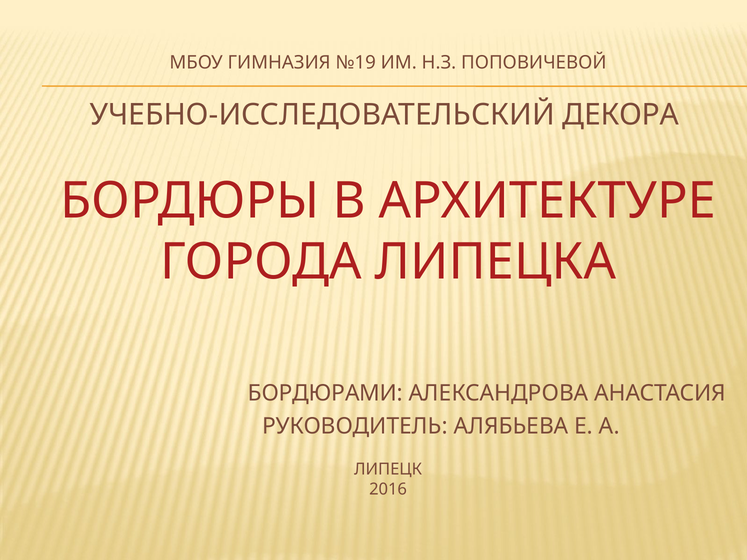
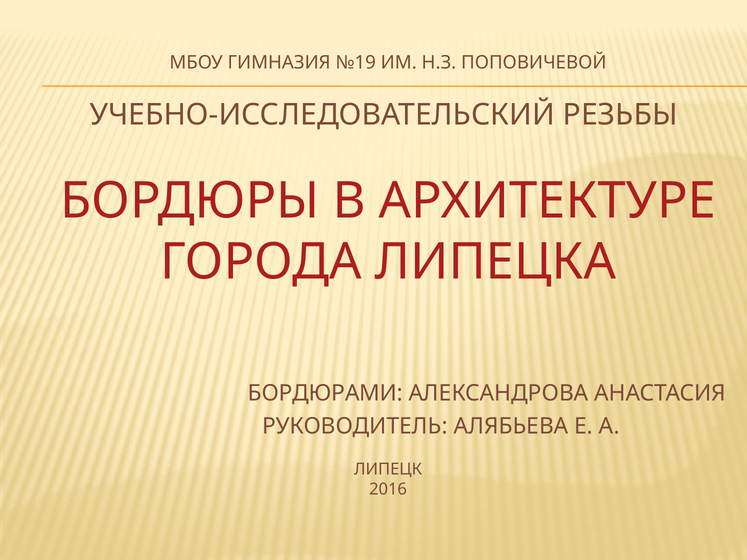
ДЕКОРА: ДЕКОРА -> РЕЗЬБЫ (620, 115)
